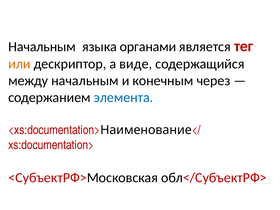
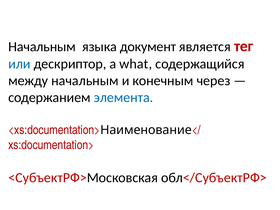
органами: органами -> документ (148, 47)
или colour: orange -> blue (19, 64)
виде: виде -> what (136, 64)
